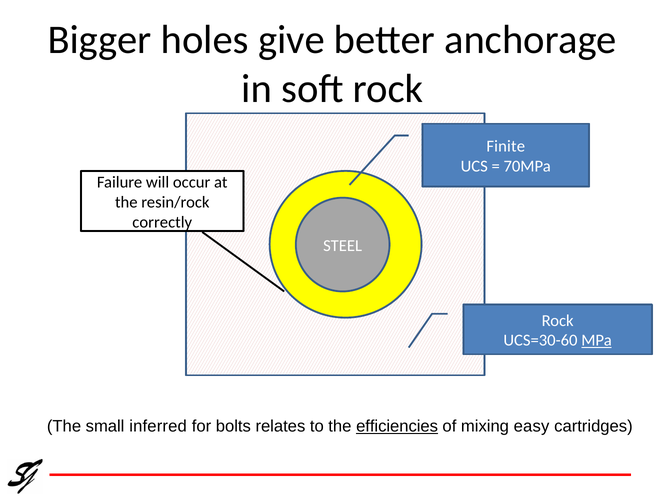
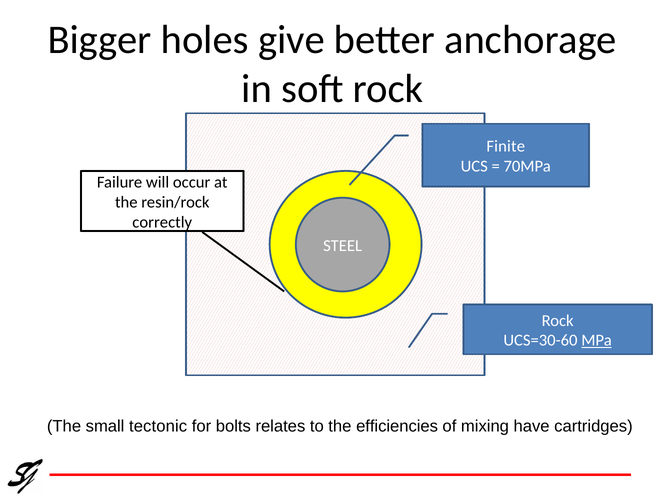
inferred: inferred -> tectonic (158, 426)
efficiencies underline: present -> none (397, 426)
easy: easy -> have (532, 426)
